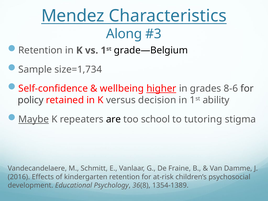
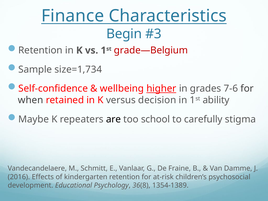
Mendez: Mendez -> Finance (73, 16)
Along: Along -> Begin (124, 34)
grade—Belgium colour: black -> red (151, 50)
8-6: 8-6 -> 7-6 (231, 89)
policy: policy -> when (31, 100)
Maybe underline: present -> none (34, 119)
tutoring: tutoring -> carefully (203, 119)
